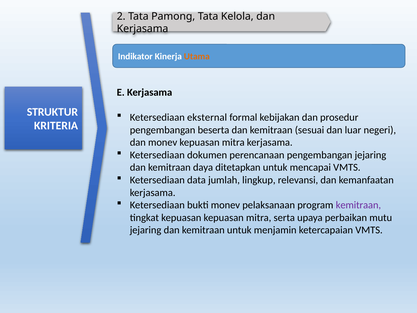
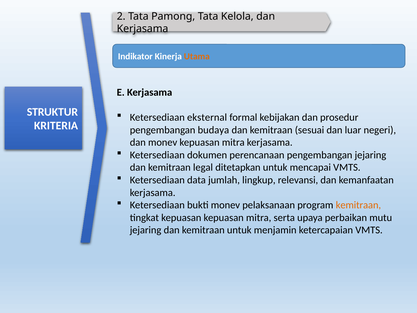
beserta: beserta -> budaya (213, 130)
daya: daya -> legal (203, 167)
kemitraan colour: purple -> orange (358, 205)
